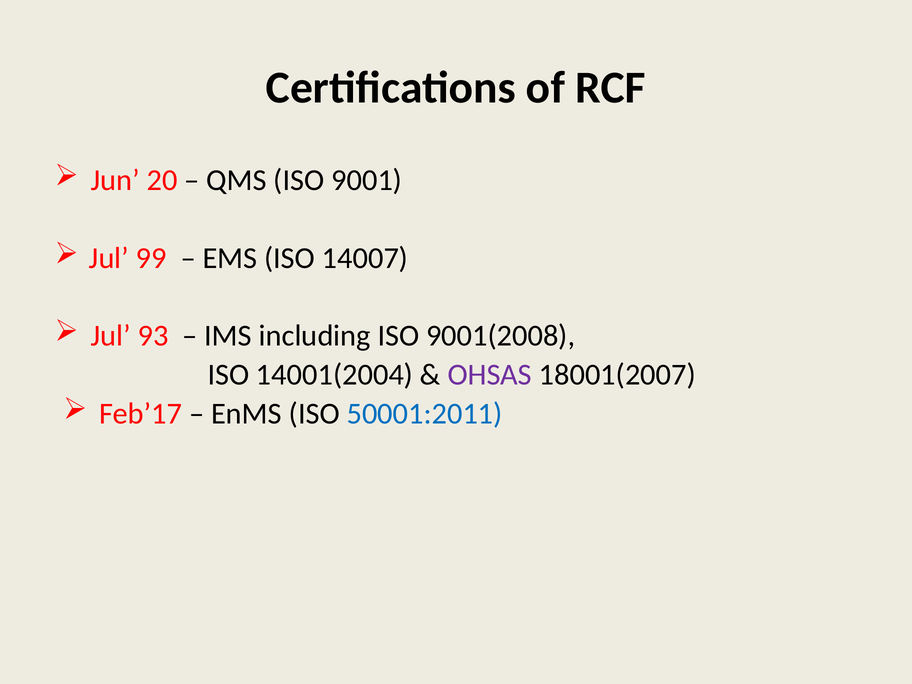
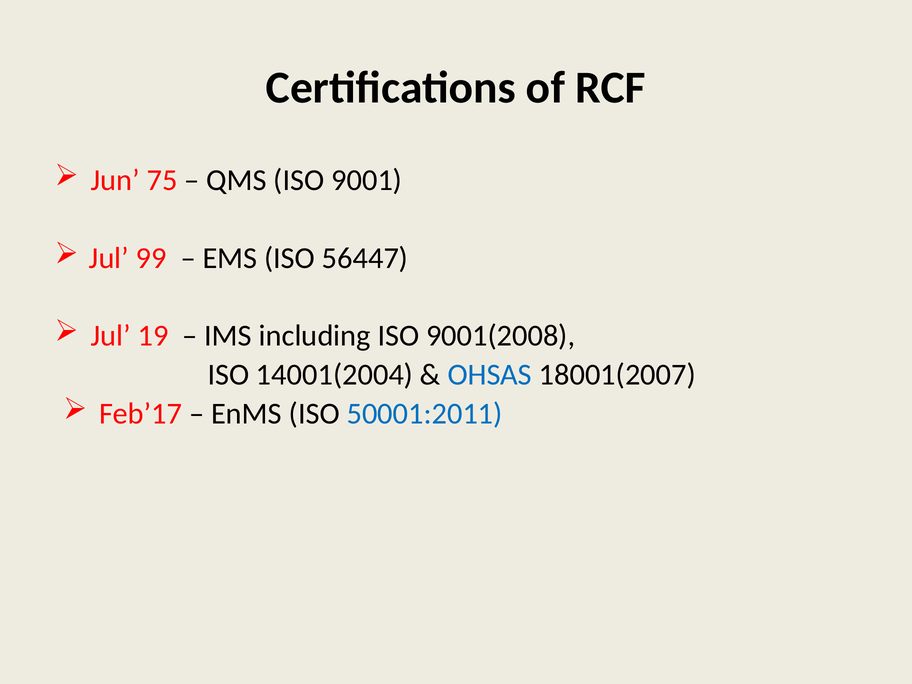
20: 20 -> 75 (162, 180)
14007: 14007 -> 56447 (365, 258)
93: 93 -> 19 (153, 336)
OHSAS colour: purple -> blue (490, 375)
